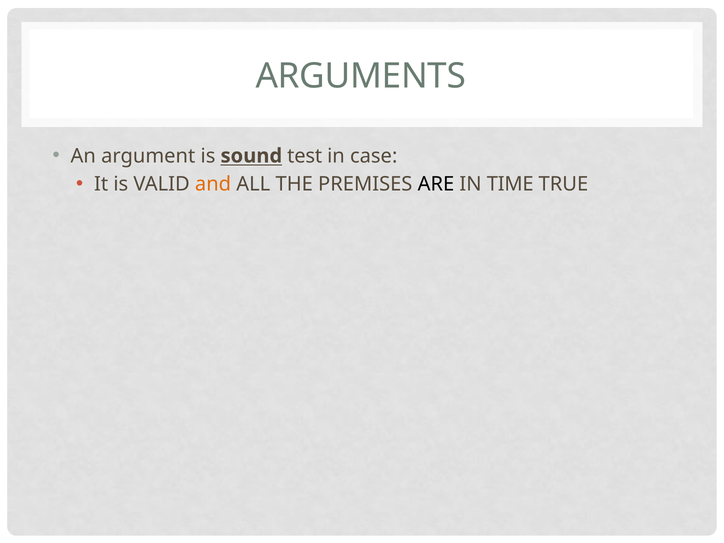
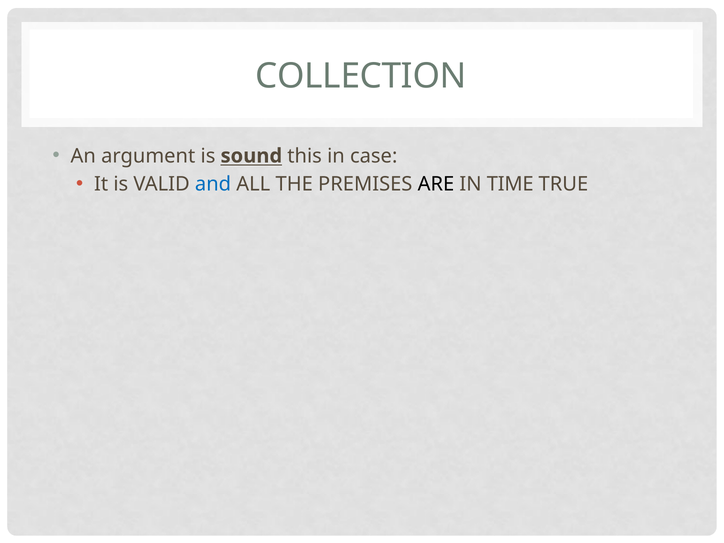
ARGUMENTS: ARGUMENTS -> COLLECTION (361, 76)
test: test -> this (305, 156)
and colour: orange -> blue (213, 184)
